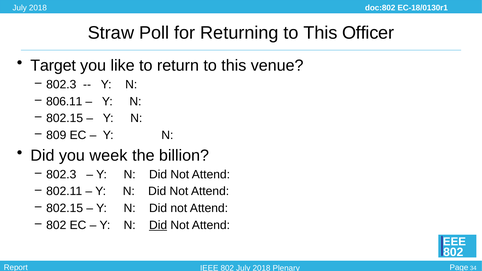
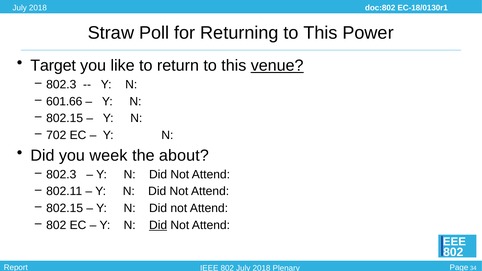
Officer: Officer -> Power (368, 33)
venue underline: none -> present (277, 66)
806.11: 806.11 -> 601.66 (64, 101)
809: 809 -> 702 (56, 135)
billion: billion -> about (184, 156)
